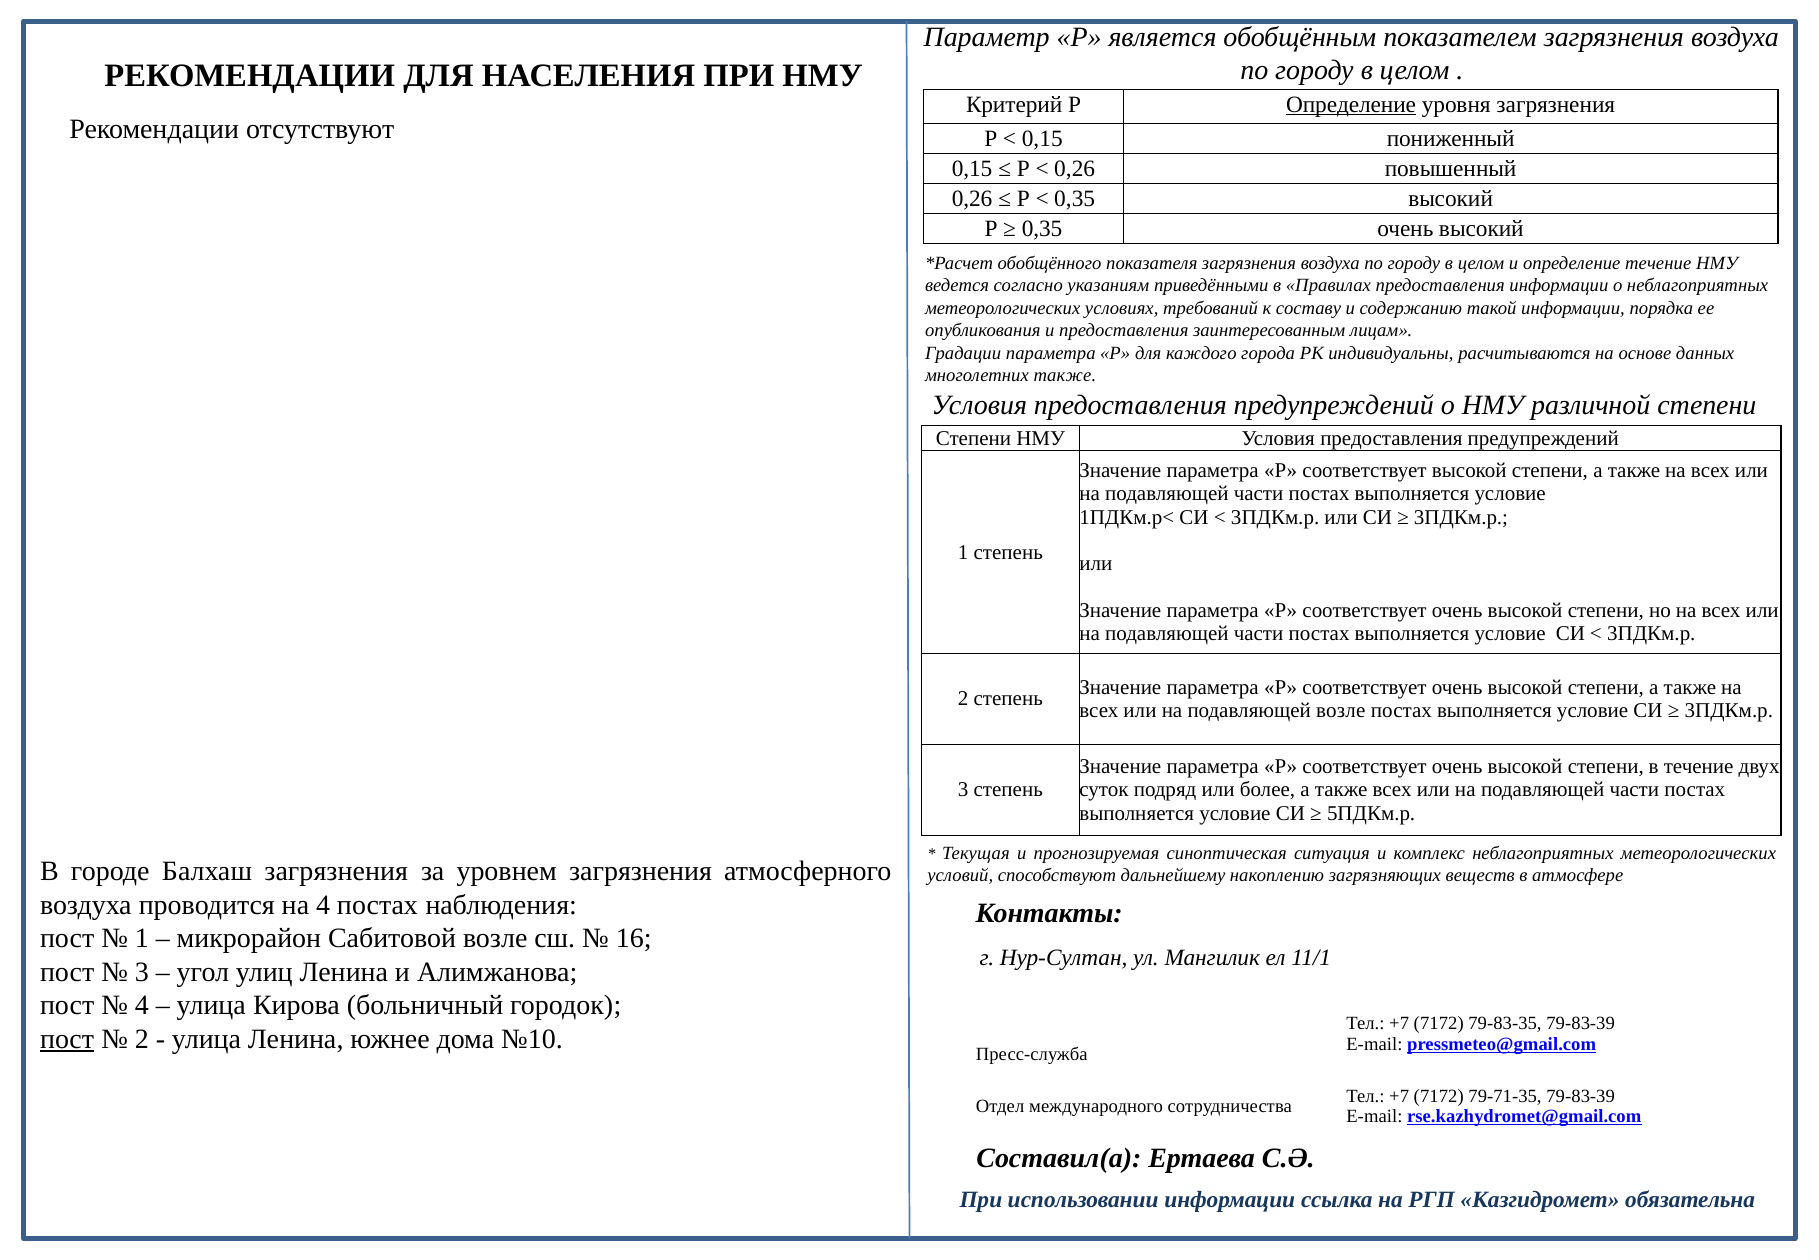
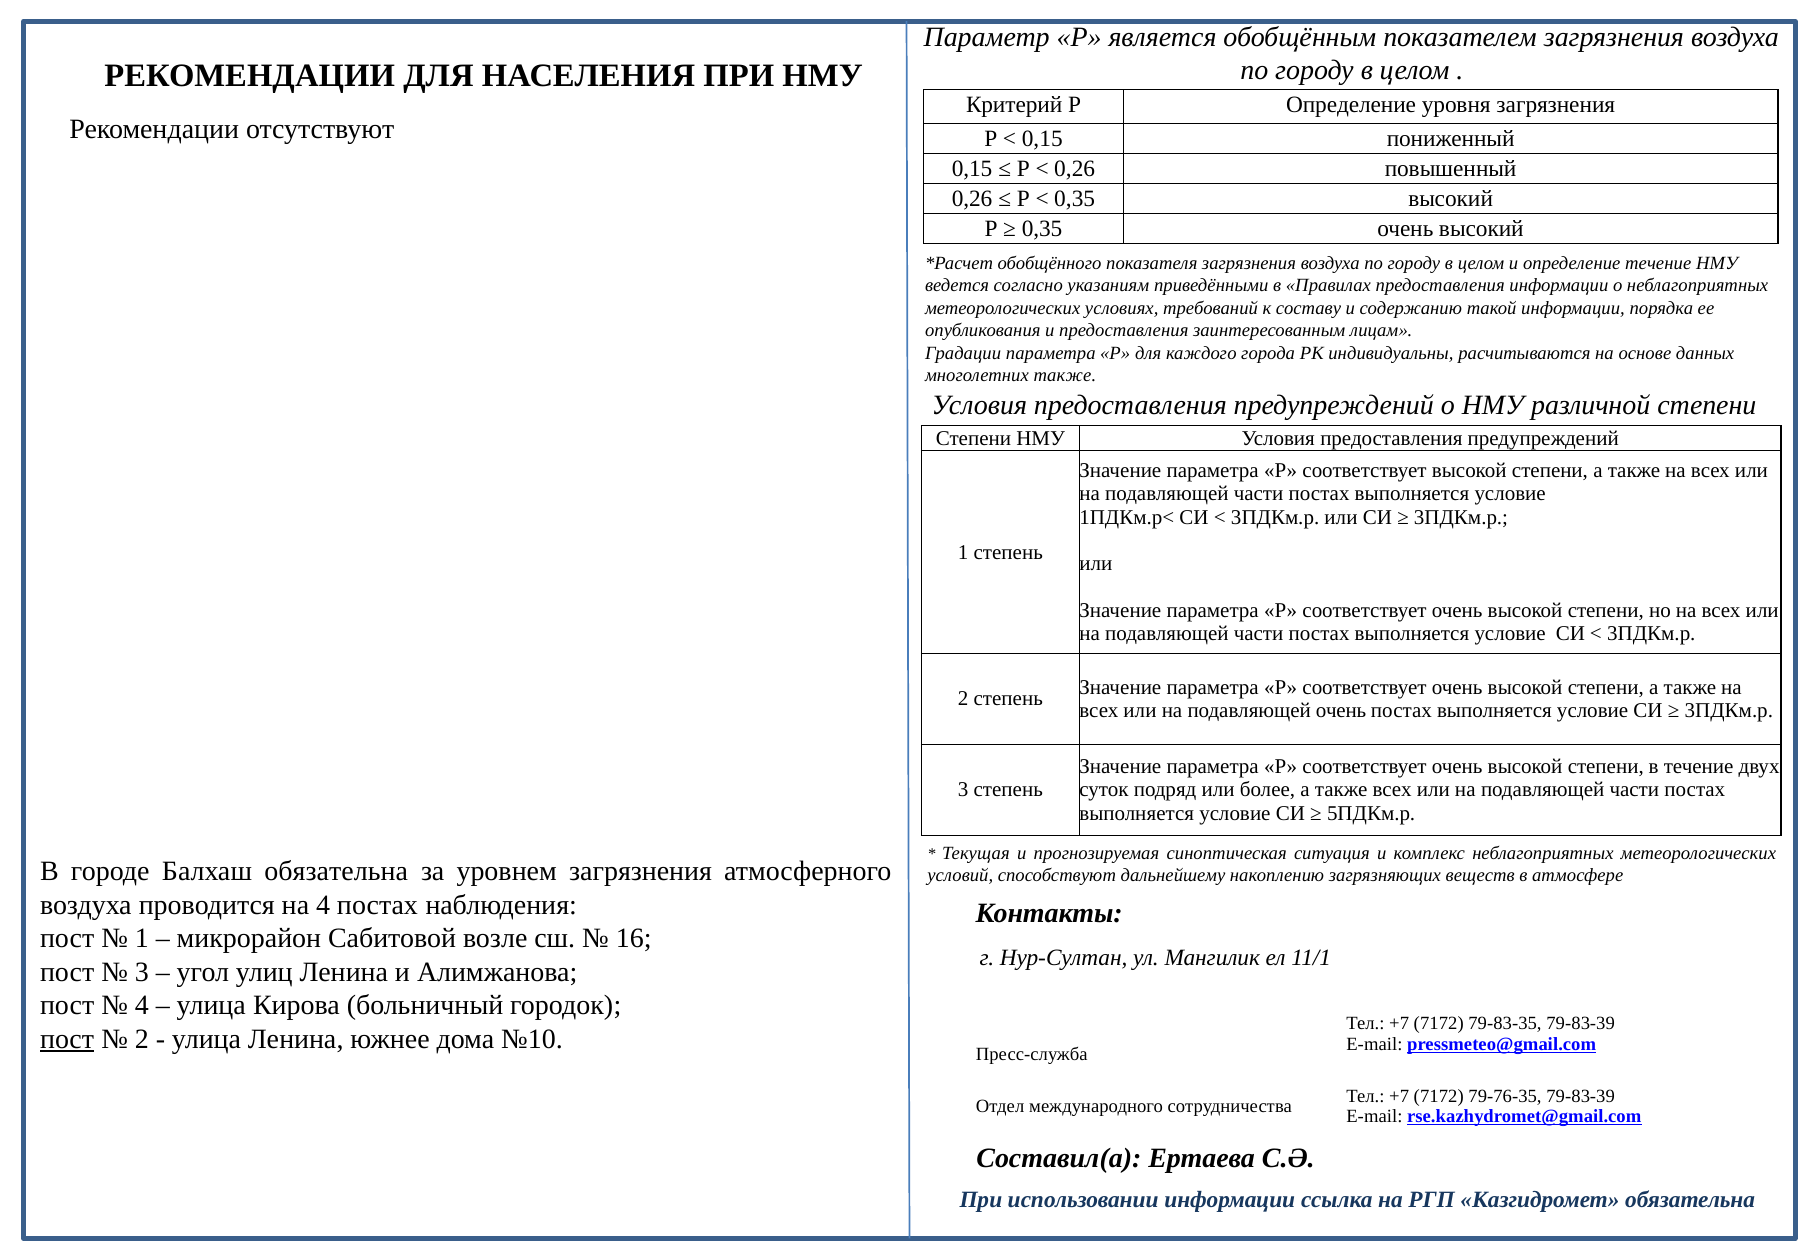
Определение underline: present -> none (1351, 104)
подавляющей возле: возле -> очень (1341, 710)
Балхаш загрязнения: загрязнения -> обязательна (336, 871)
79-71-35: 79-71-35 -> 79-76-35 (1505, 1095)
